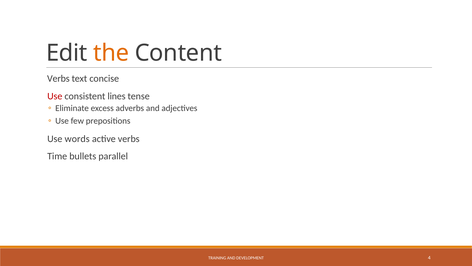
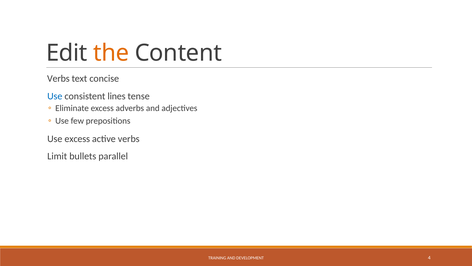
Use colour: red -> blue (55, 96)
Use words: words -> excess (77, 139)
Time: Time -> Limit (57, 156)
